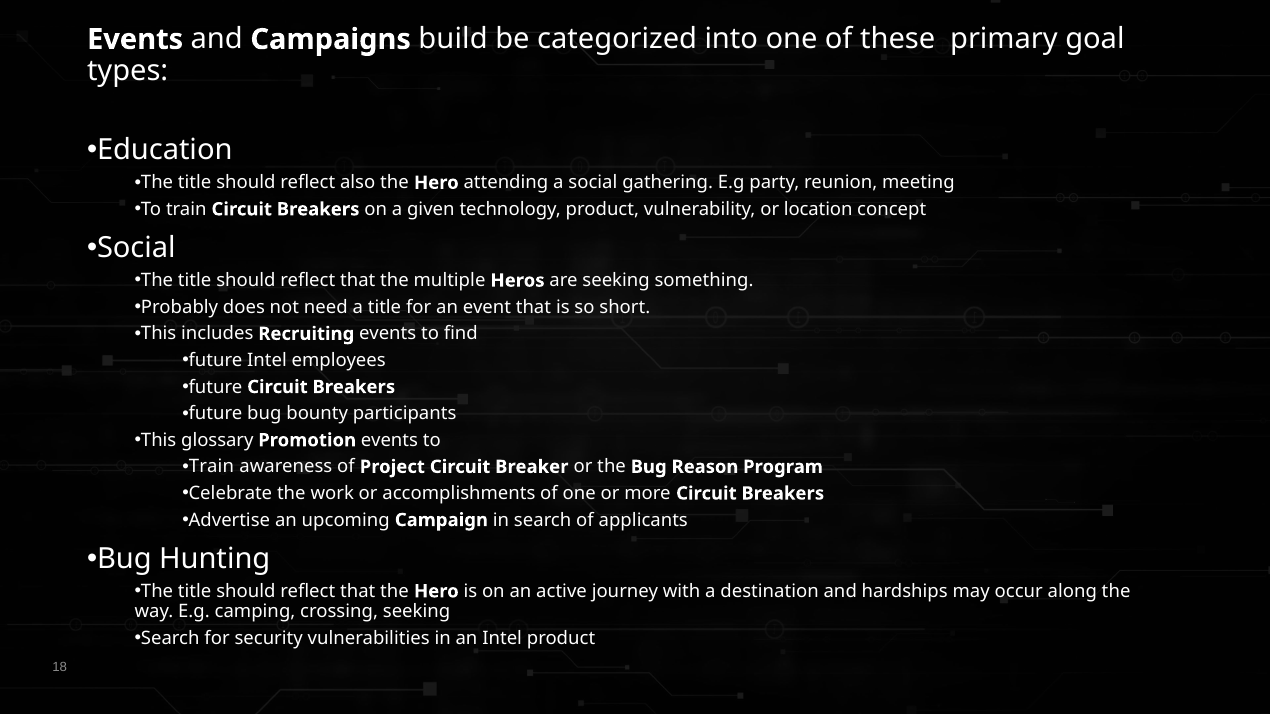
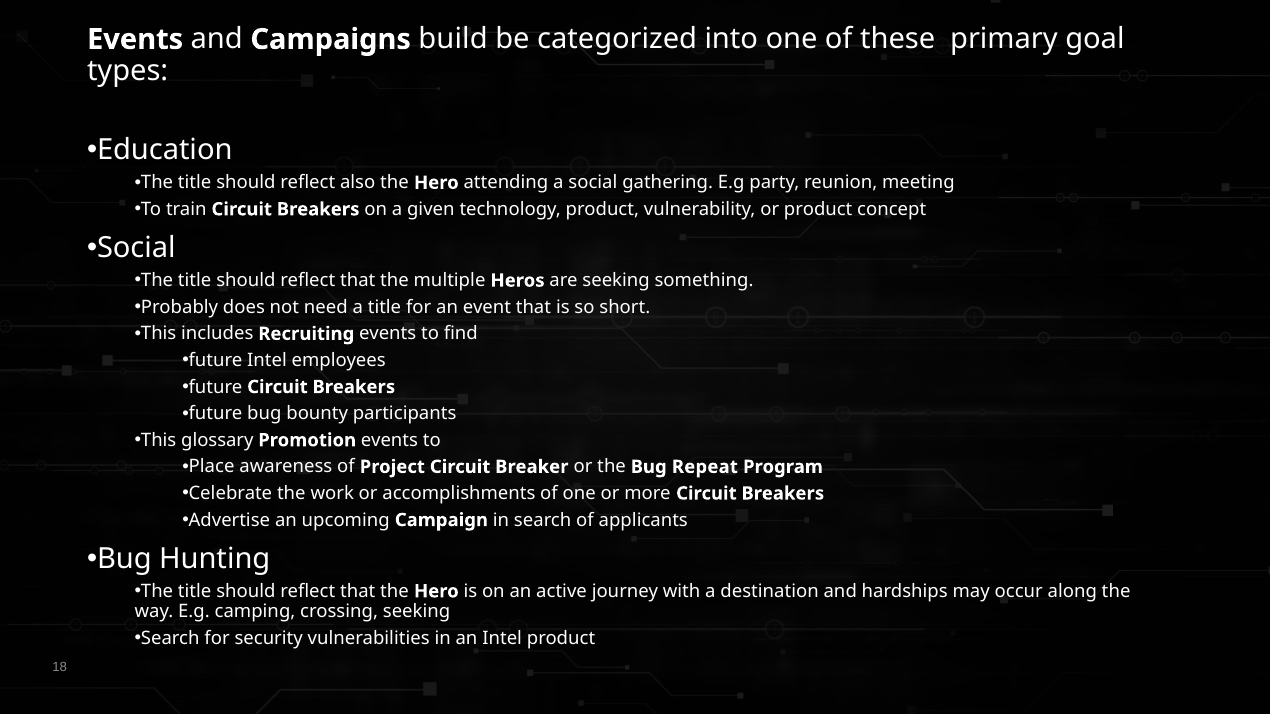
or location: location -> product (818, 209)
Train: Train -> Place (212, 467)
Reason: Reason -> Repeat (705, 467)
